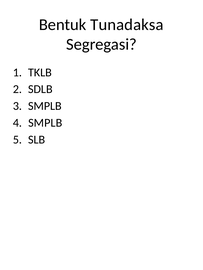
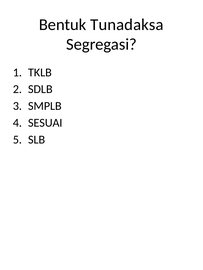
SMPLB: SMPLB -> SESUAI (45, 123)
